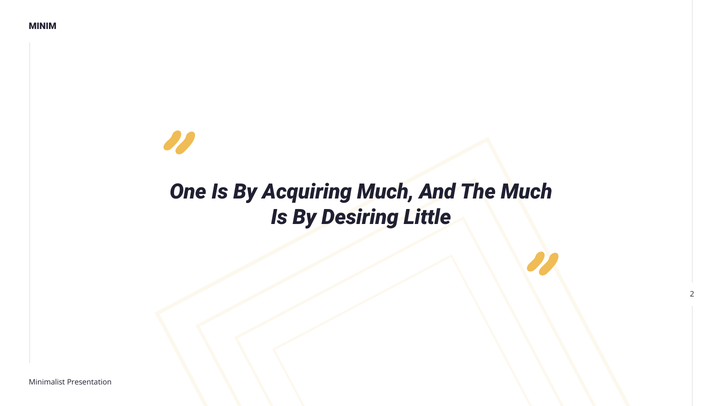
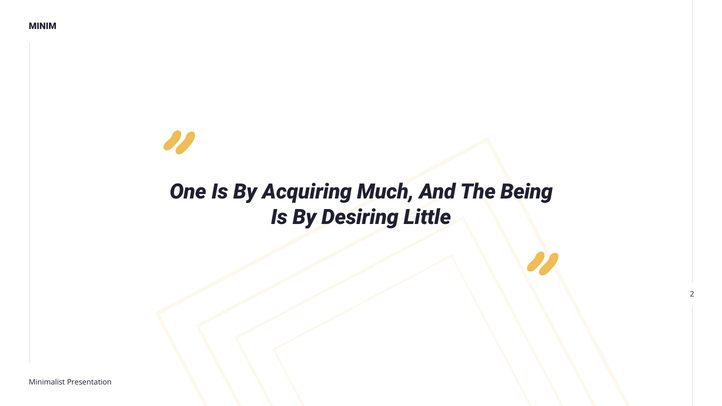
The Much: Much -> Being (527, 192)
